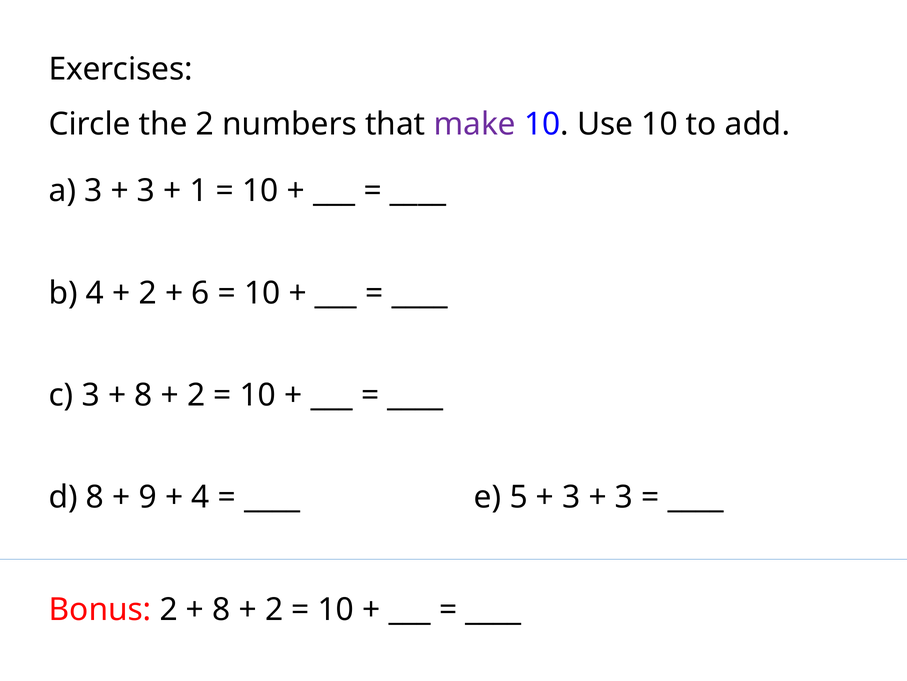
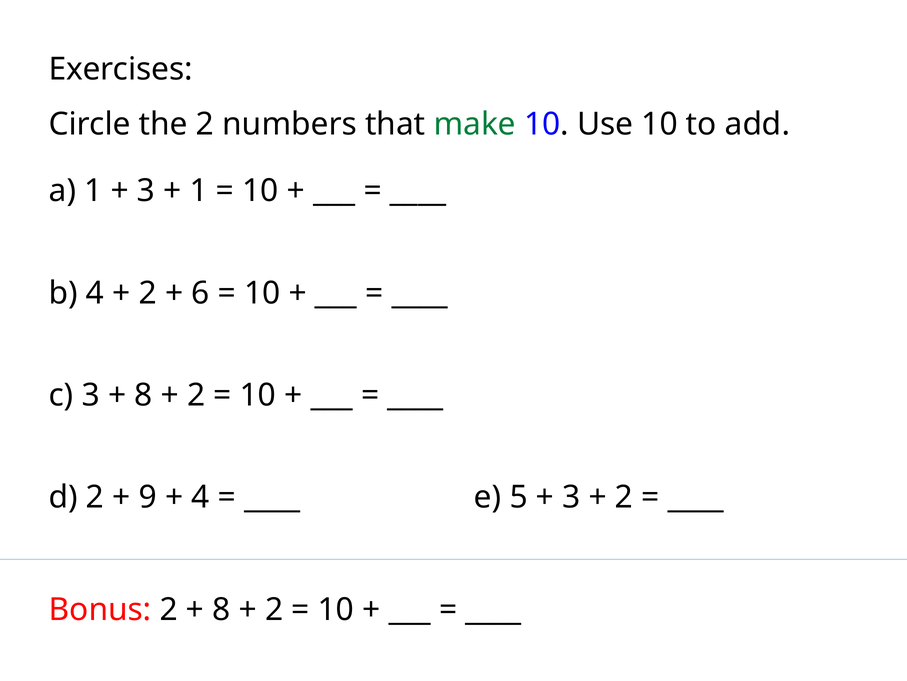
make colour: purple -> green (475, 124)
a 3: 3 -> 1 (93, 191)
d 8: 8 -> 2 (95, 497)
3: 3 -> 2 (624, 497)
